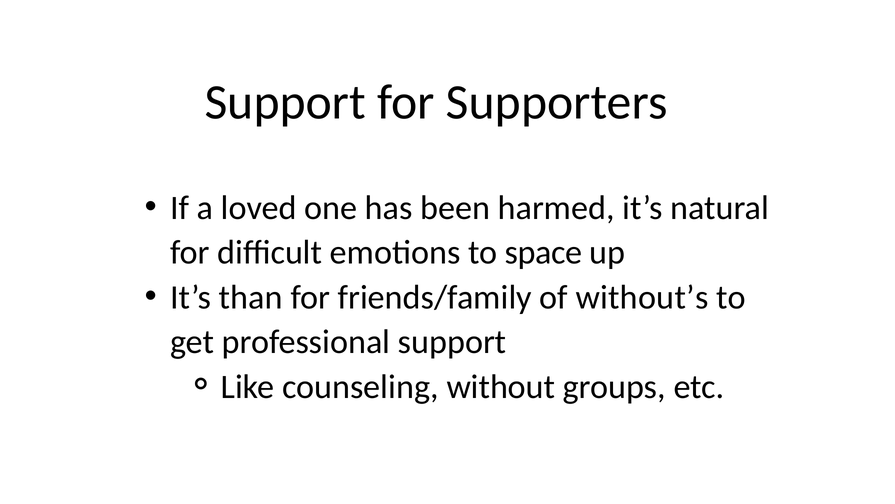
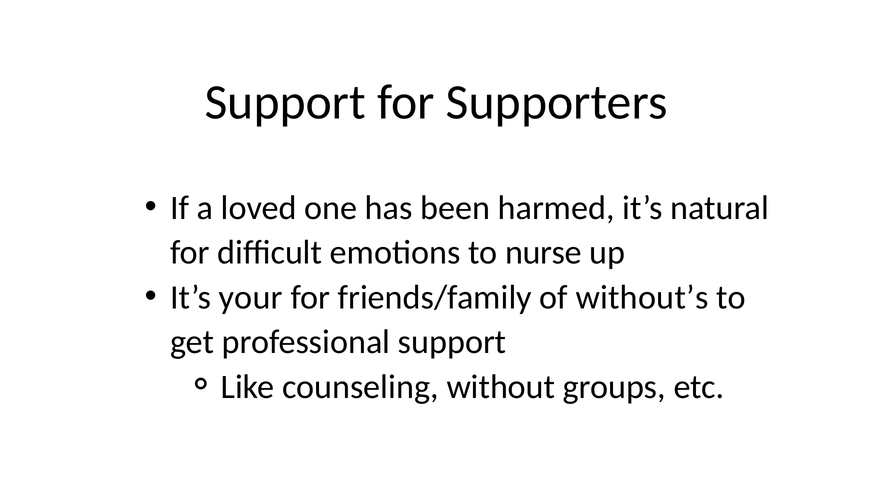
space: space -> nurse (543, 252)
than: than -> your (251, 297)
